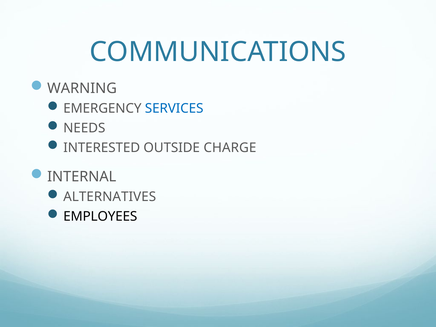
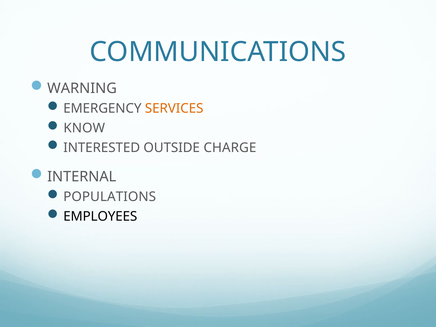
SERVICES colour: blue -> orange (174, 108)
NEEDS: NEEDS -> KNOW (84, 128)
ALTERNATIVES: ALTERNATIVES -> POPULATIONS (110, 197)
